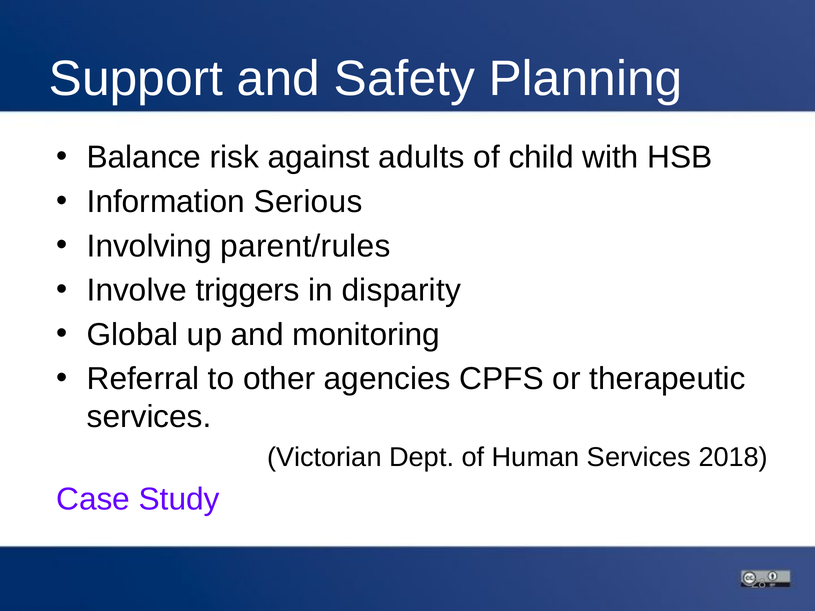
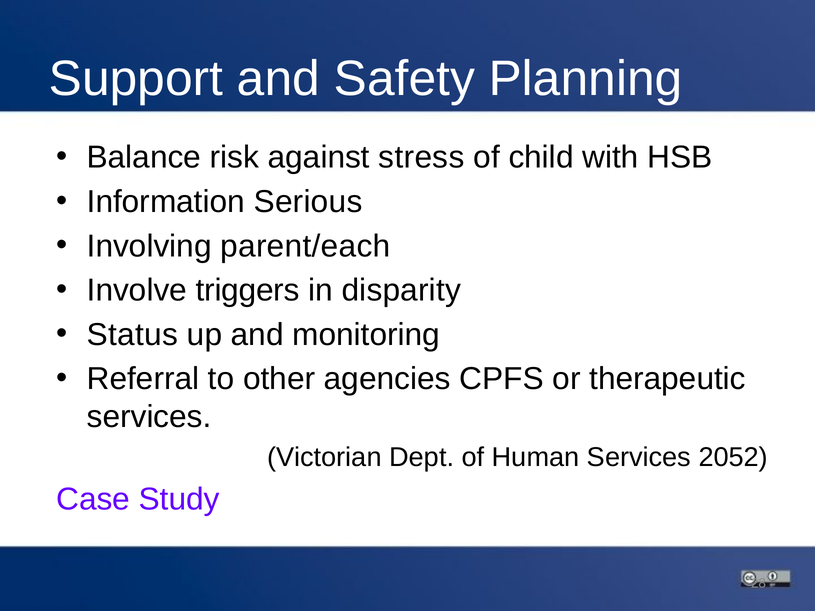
adults: adults -> stress (421, 158)
parent/rules: parent/rules -> parent/each (305, 246)
Global: Global -> Status (132, 335)
2018: 2018 -> 2052 (733, 458)
